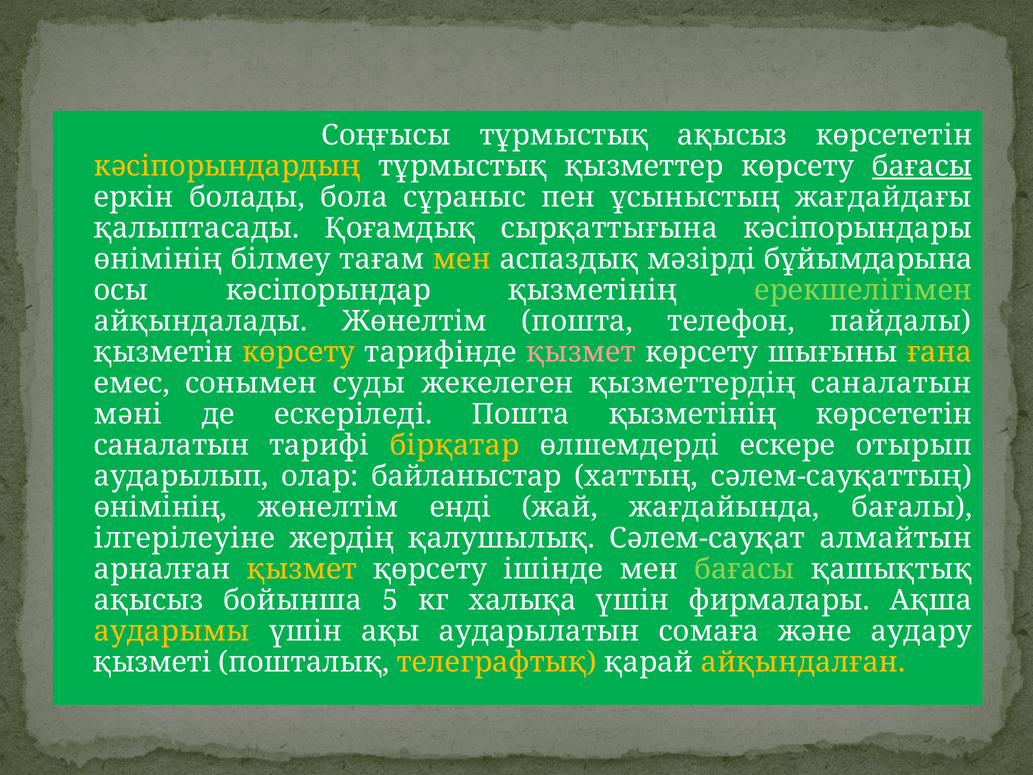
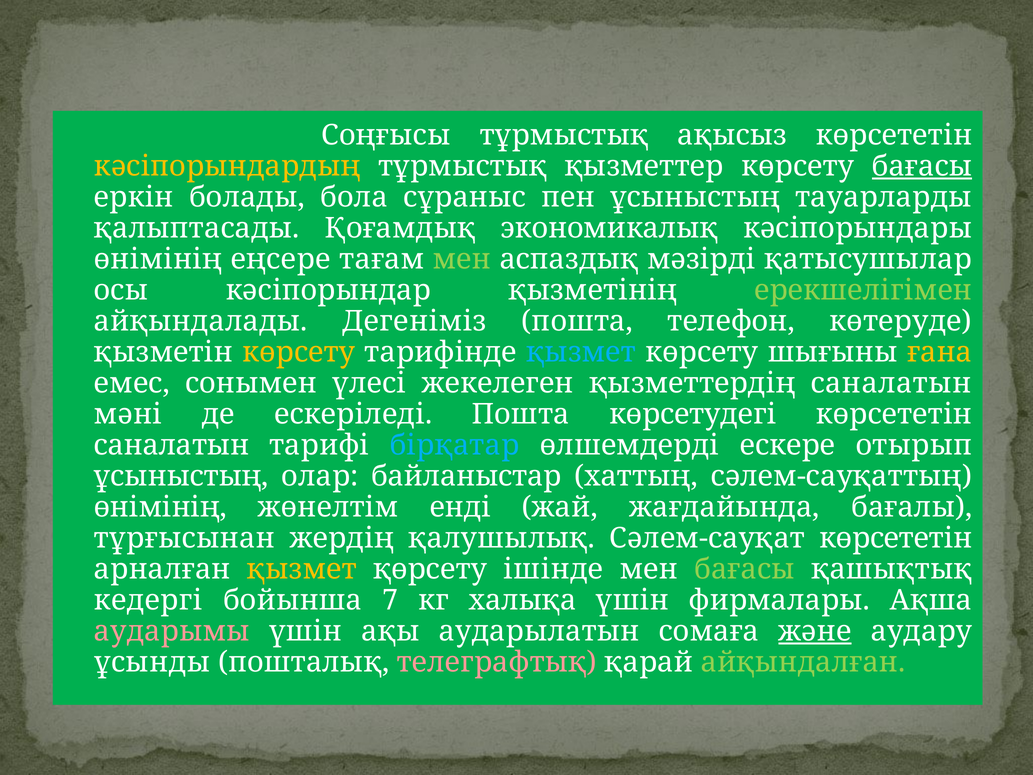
жағдайдағы: жағдайдағы -> тауарларды (883, 197)
сырқаттығына: сырқаттығына -> экономикалық (610, 228)
білмеу: білмеу -> еңсере (281, 259)
мен colour: yellow -> light green (462, 259)
бұйымдарына: бұйымдарына -> қатысушылар (868, 259)
айқындалады Жөнелтім: Жөнелтім -> Дегеніміз (414, 321)
пайдалы: пайдалы -> көтеруде (901, 321)
қызмет colour: pink -> light blue (581, 352)
суды: суды -> үлесі (369, 383)
Пошта қызметінің: қызметінің -> көрсетудегі (693, 414)
бірқатар colour: yellow -> light blue (455, 445)
аударылып: аударылып -> ұсыныстың (181, 476)
ілгерілеуіне: ілгерілеуіне -> тұрғысынан (185, 538)
Сәлем-сауқат алмайтын: алмайтын -> көрсететін (896, 538)
ақысыз: ақысыз -> кедергі (148, 600)
5: 5 -> 7 (390, 600)
аударымы colour: yellow -> pink (172, 631)
және underline: none -> present (815, 631)
қызметі: қызметі -> ұсынды (152, 662)
телеграфтық colour: yellow -> pink (497, 662)
айқындалған colour: yellow -> light green (803, 662)
